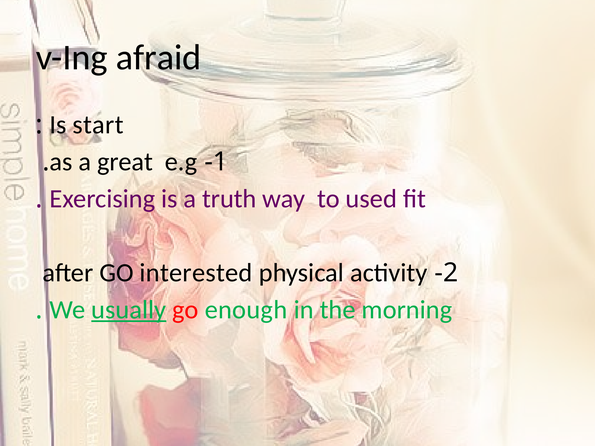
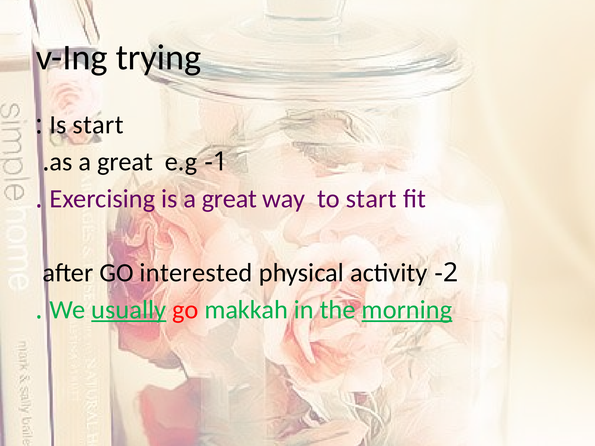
afraid: afraid -> trying (159, 58)
is a truth: truth -> great (229, 199)
to used: used -> start (371, 199)
enough: enough -> makkah (246, 310)
morning underline: none -> present (407, 310)
